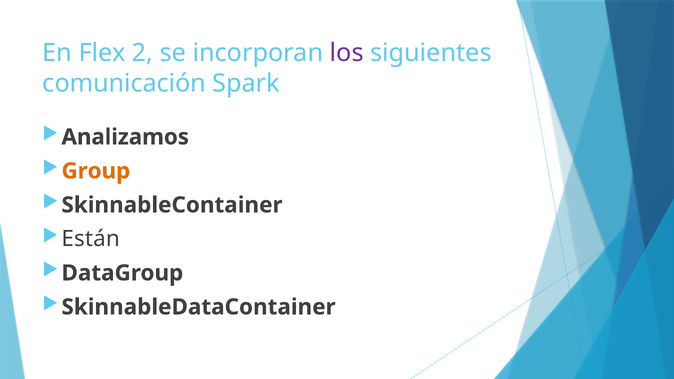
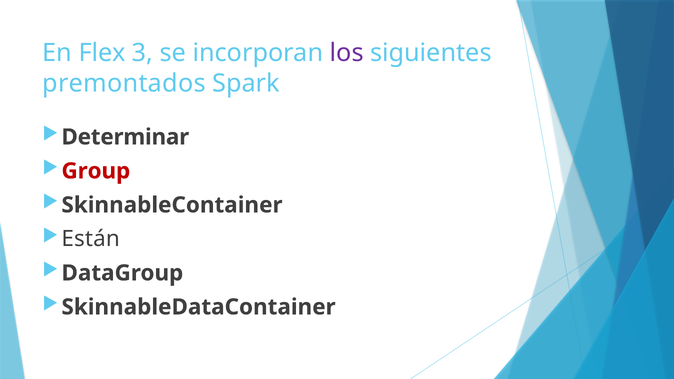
2: 2 -> 3 (143, 53)
comunicación: comunicación -> premontados (124, 83)
Analizamos: Analizamos -> Determinar (125, 137)
Group colour: orange -> red (96, 171)
